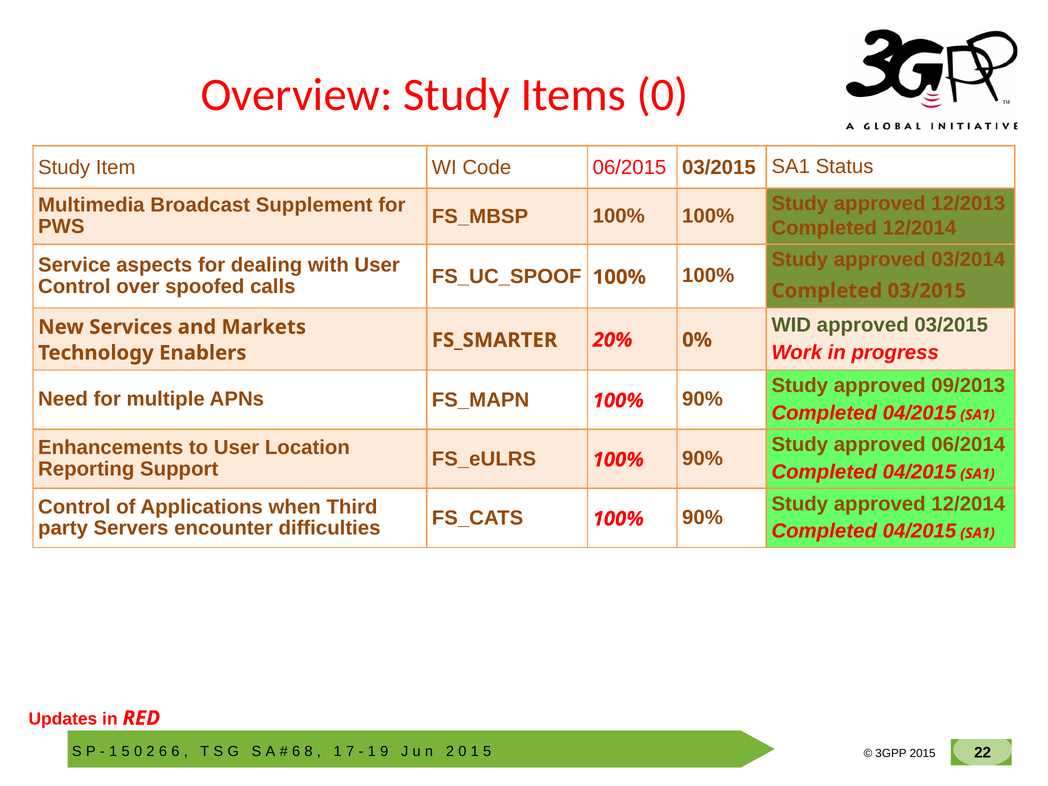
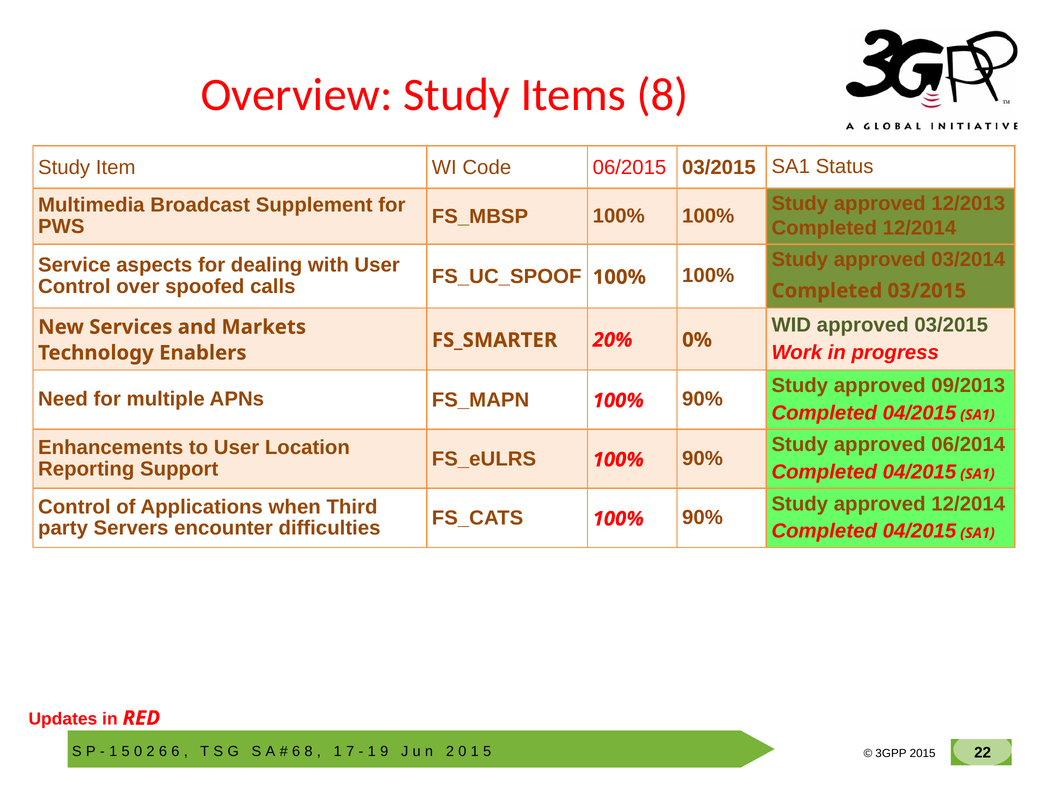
Items 0: 0 -> 8 (663, 95)
